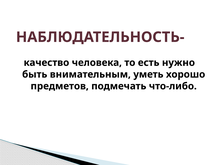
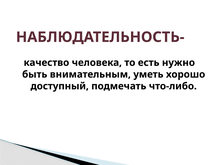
предметов: предметов -> доступный (60, 86)
